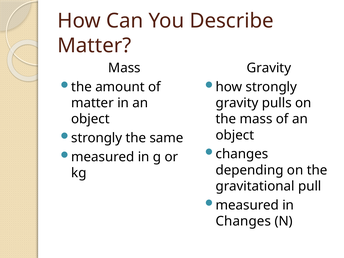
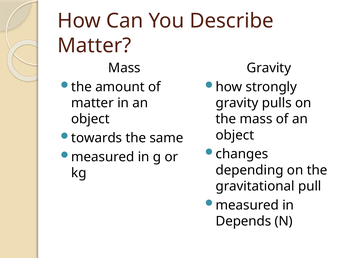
strongly: strongly -> towards (97, 138)
Changes: Changes -> Depends (243, 221)
